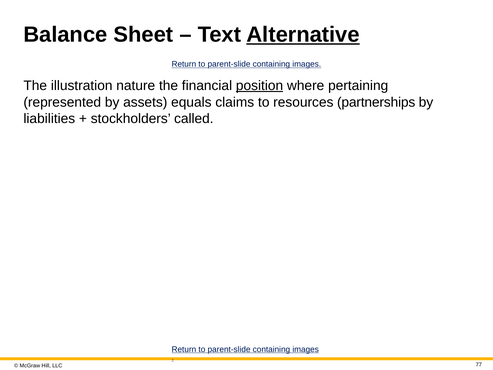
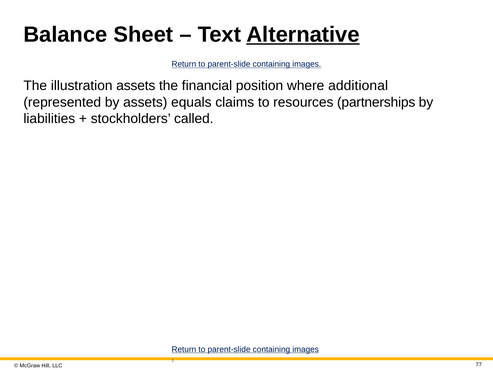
illustration nature: nature -> assets (136, 86)
position underline: present -> none (260, 86)
pertaining: pertaining -> additional (358, 86)
